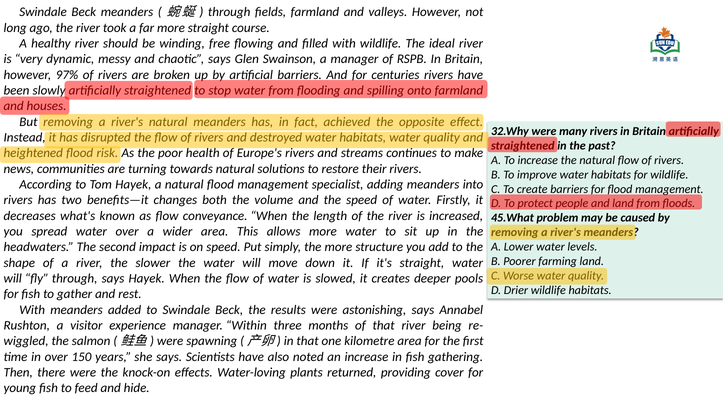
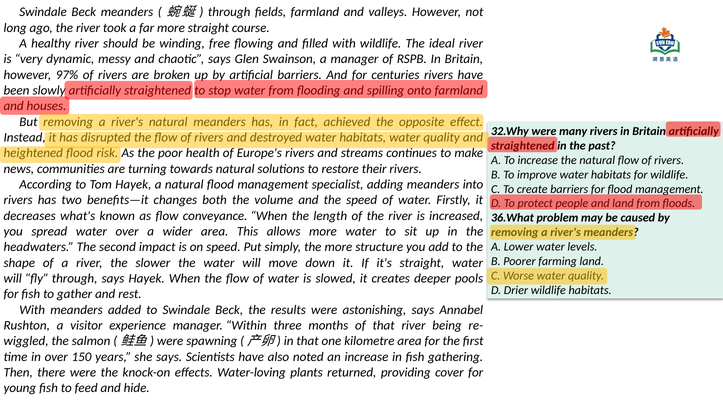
45.What: 45.What -> 36.What (512, 218)
